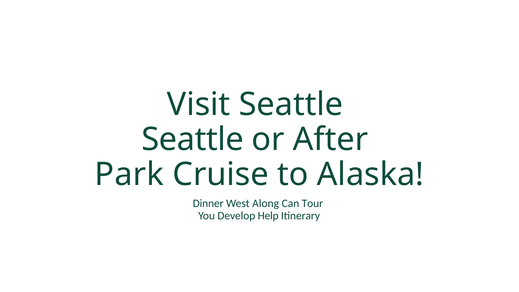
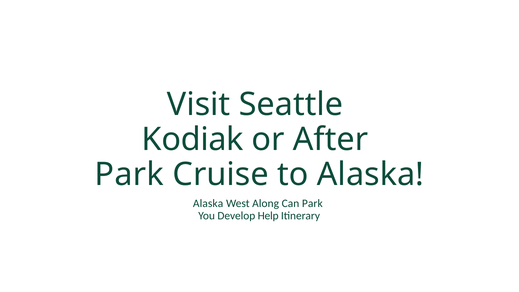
Seattle: Seattle -> Kodiak (193, 140)
Dinner: Dinner -> Alaska (208, 203)
Can Tour: Tour -> Park (312, 203)
